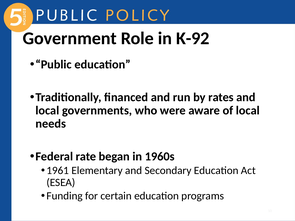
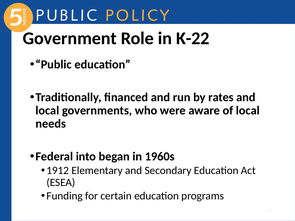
K-92: K-92 -> K-22 (193, 38)
rate: rate -> into (86, 157)
1961: 1961 -> 1912 (58, 171)
